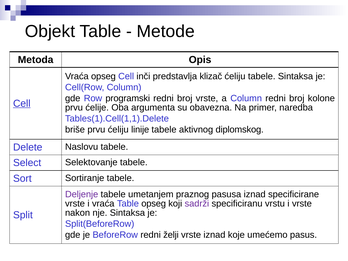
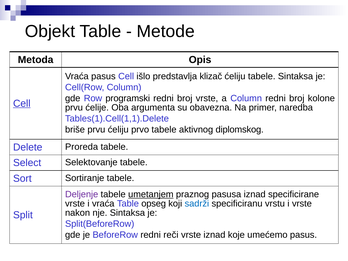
Vraća opseg: opseg -> pasus (103, 76)
inči: inči -> išlo (143, 76)
linije: linije -> prvo (140, 130)
Naslovu: Naslovu -> Proreda (82, 147)
umetanjem underline: none -> present (151, 194)
sadrži colour: purple -> blue (197, 204)
želji: želji -> reči (171, 235)
